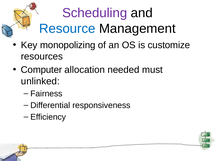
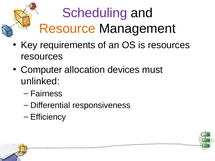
Resource colour: blue -> orange (67, 29)
monopolizing: monopolizing -> requirements (68, 45)
is customize: customize -> resources (169, 45)
needed: needed -> devices (124, 70)
